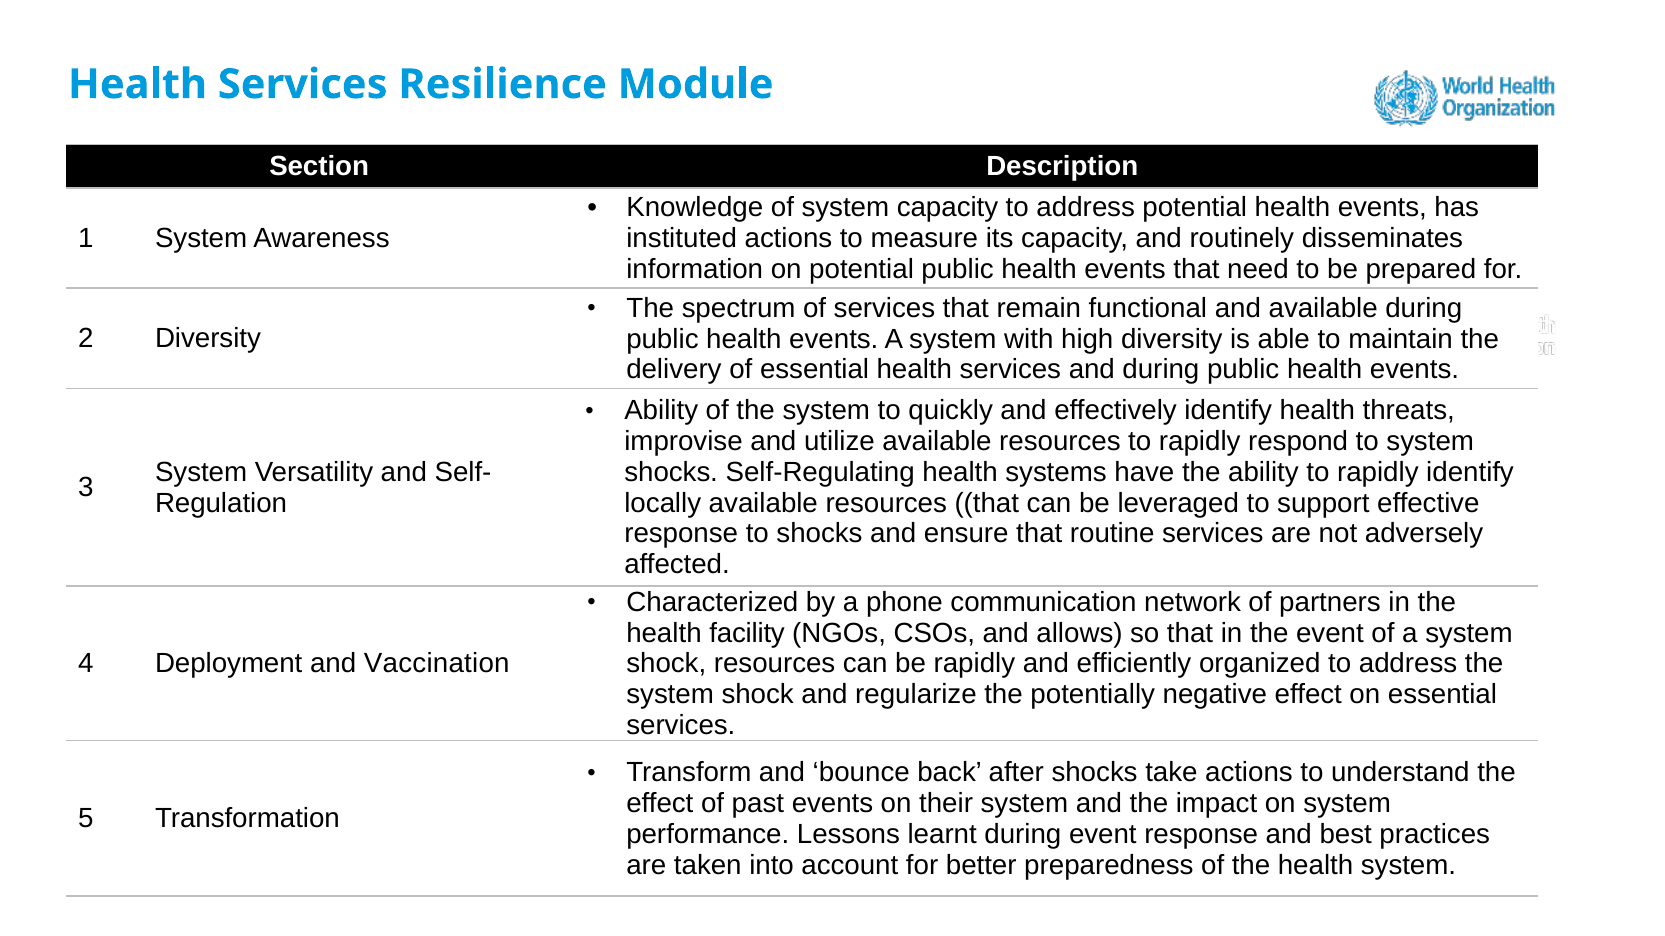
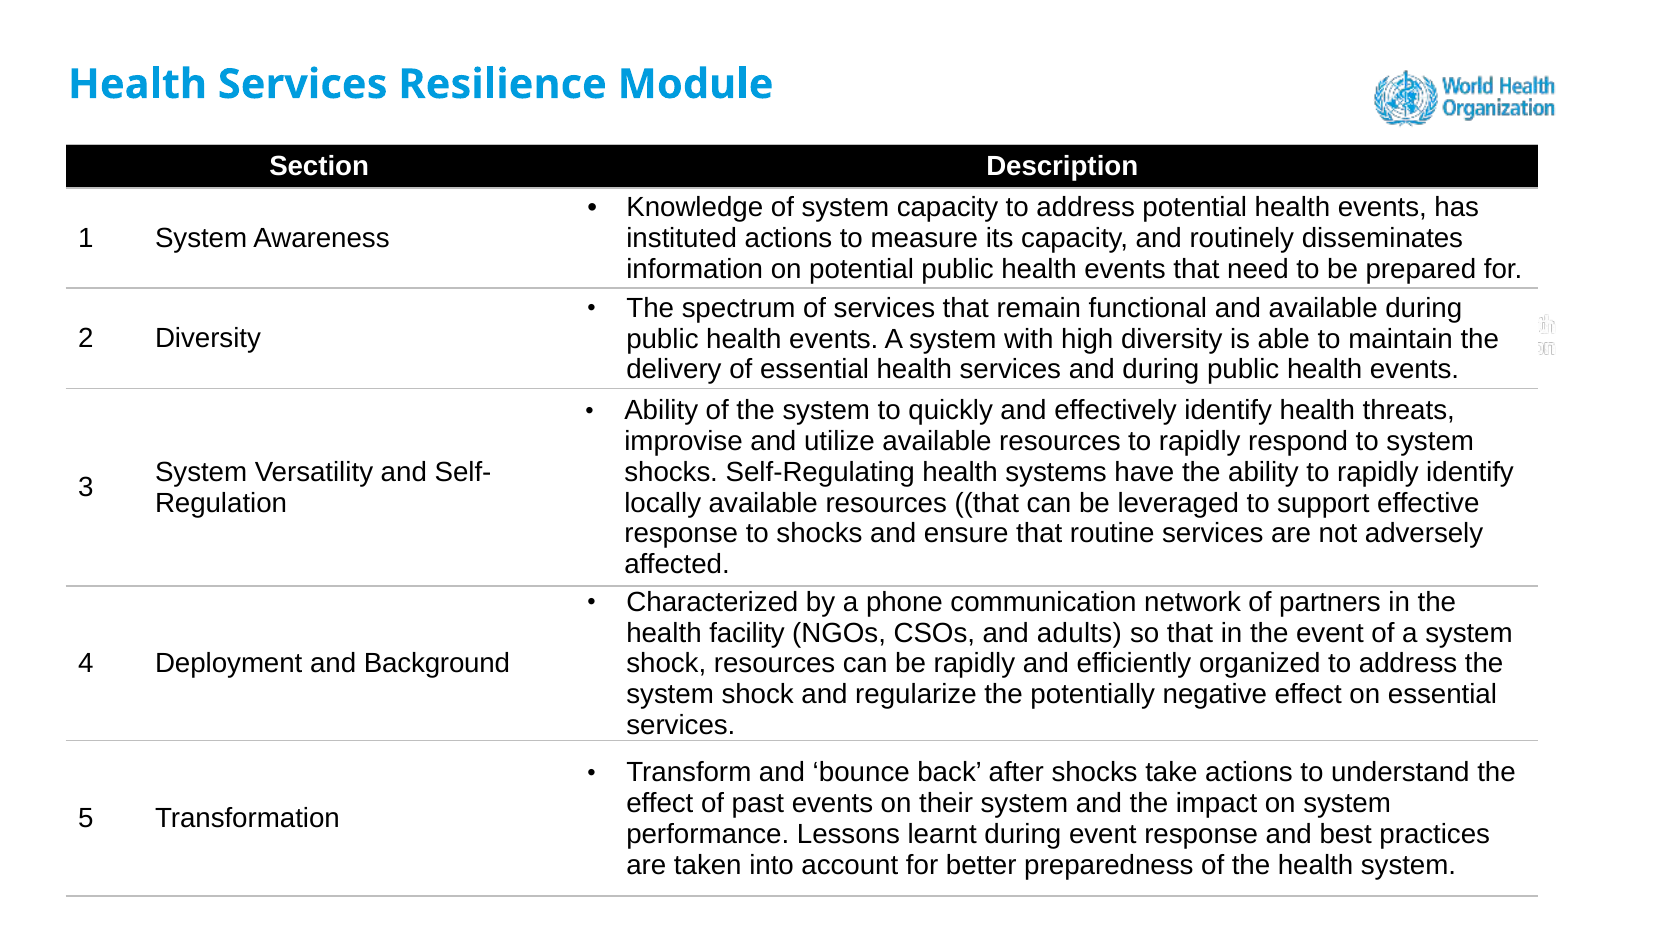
allows: allows -> adults (1079, 633)
Vaccination: Vaccination -> Background (437, 664)
